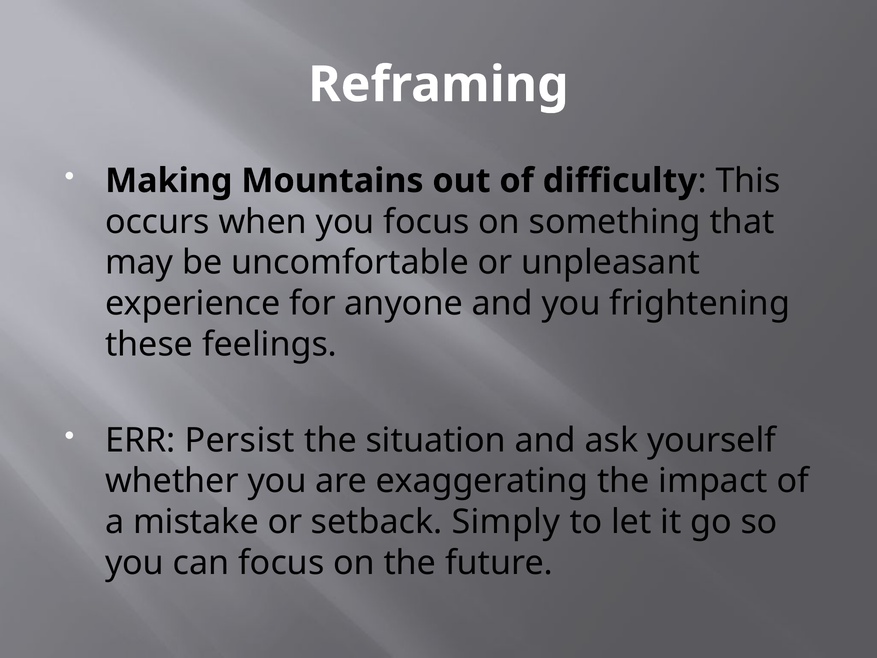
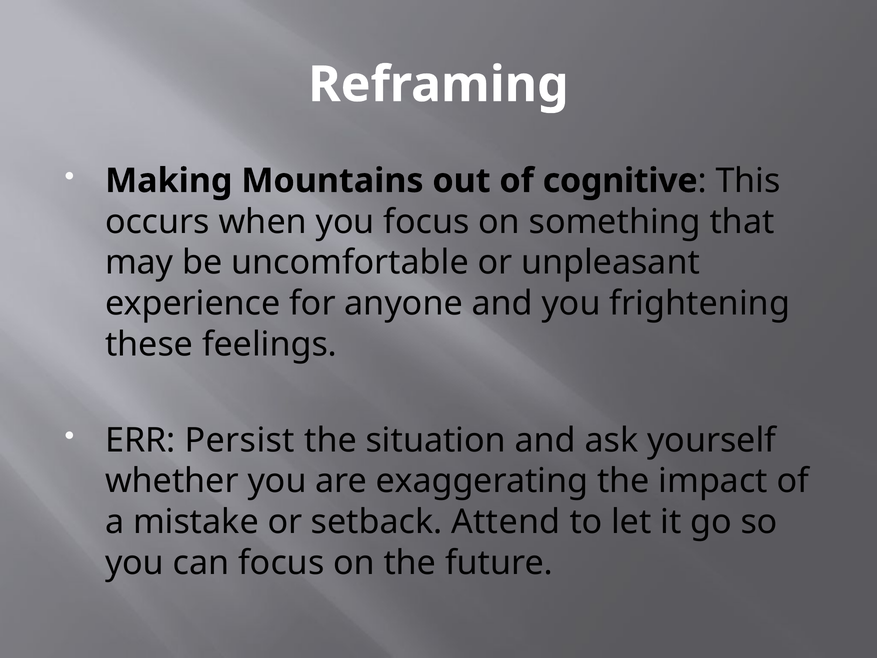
difficulty: difficulty -> cognitive (620, 181)
Simply: Simply -> Attend (506, 522)
